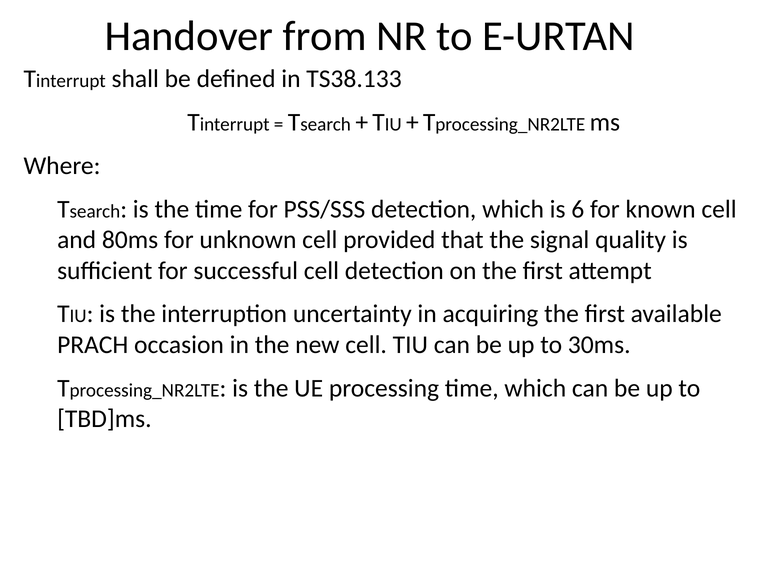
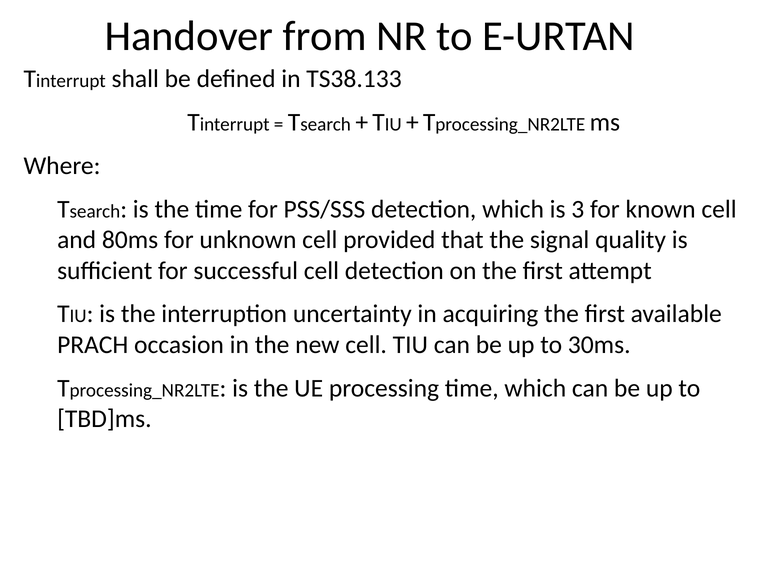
6: 6 -> 3 (578, 209)
